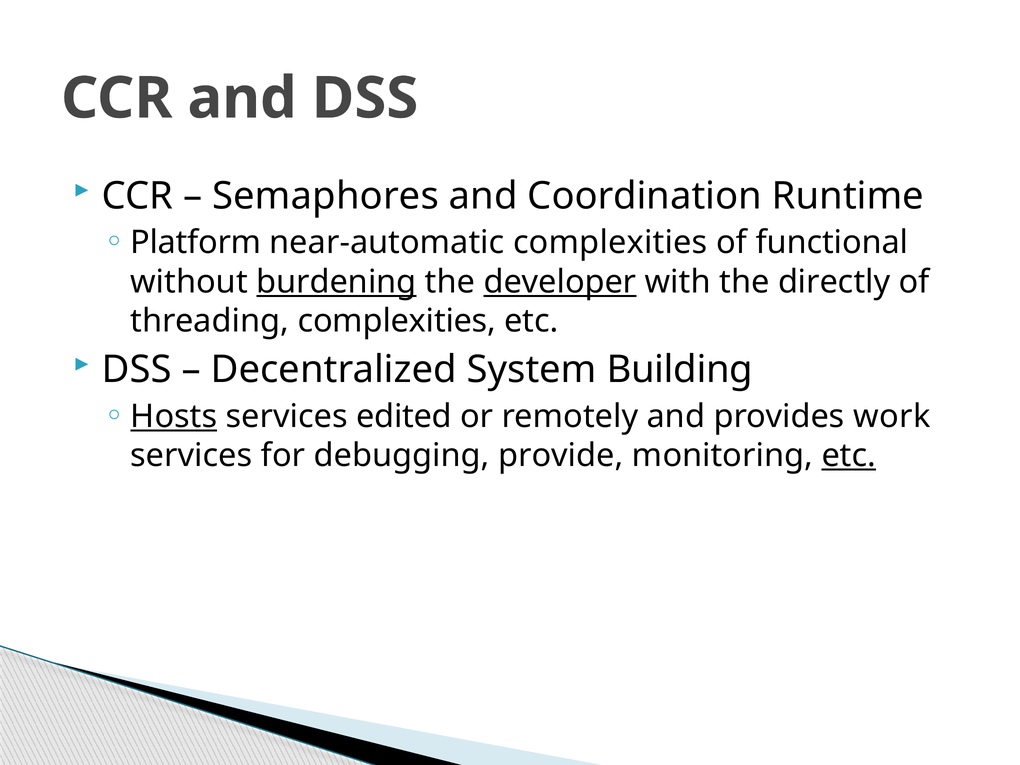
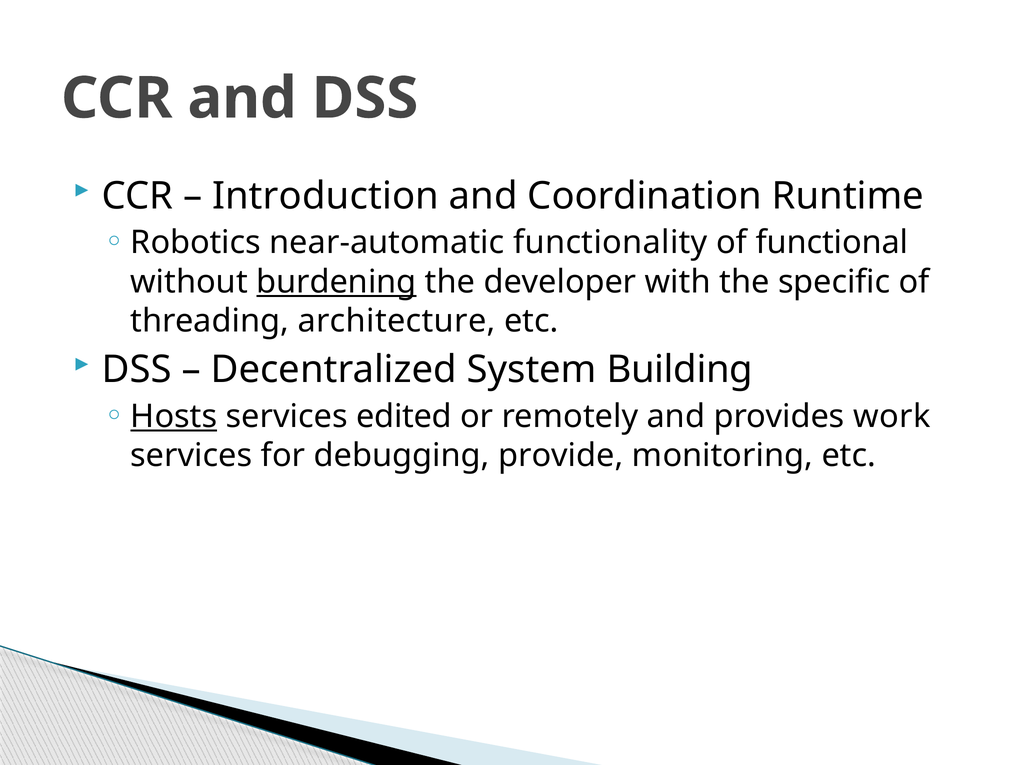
Semaphores: Semaphores -> Introduction (326, 196)
Platform: Platform -> Robotics (196, 243)
near-automatic complexities: complexities -> functionality (610, 243)
developer underline: present -> none (560, 282)
directly: directly -> specific (834, 282)
threading complexities: complexities -> architecture (397, 321)
etc underline: present -> none (849, 456)
